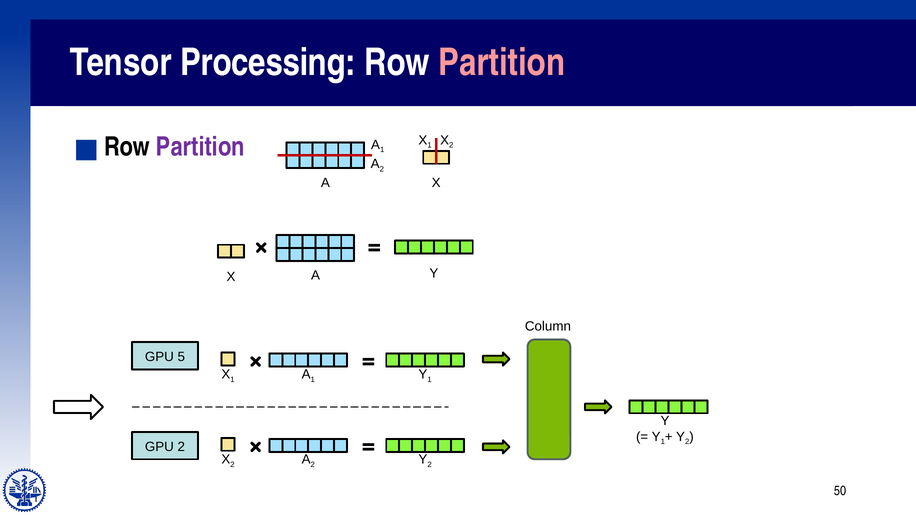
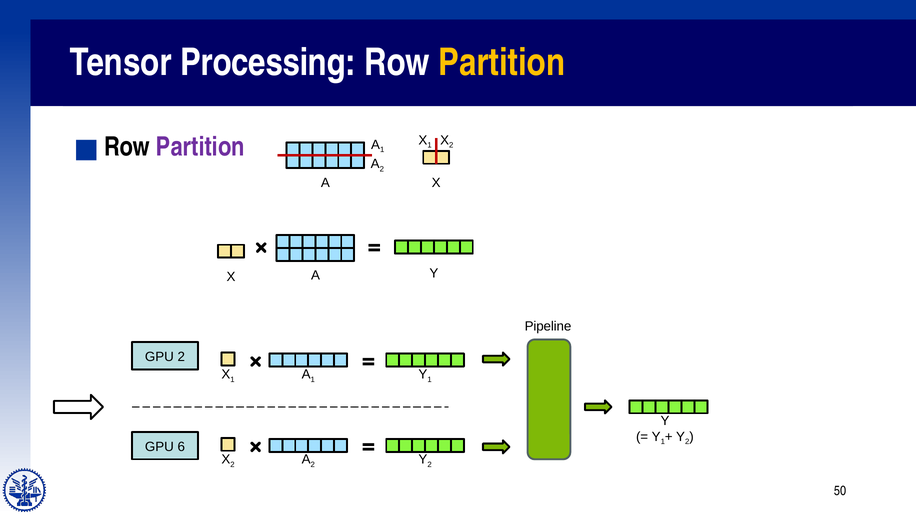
Partition colour: pink -> yellow (502, 63)
Column: Column -> Pipeline (548, 327)
GPU 5: 5 -> 2 (181, 357)
GPU 2: 2 -> 6 (181, 447)
